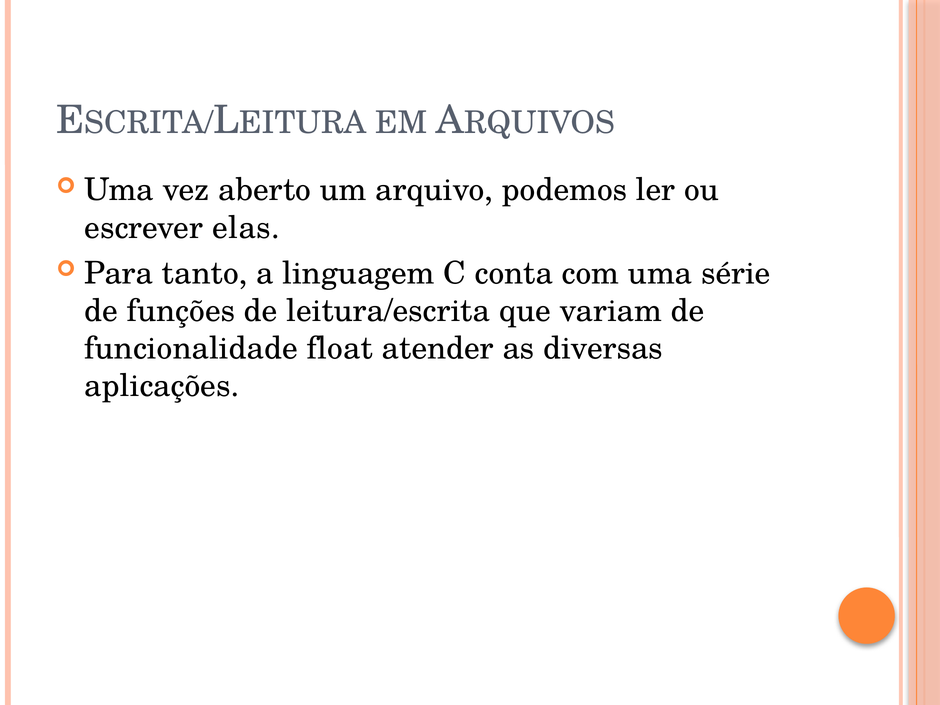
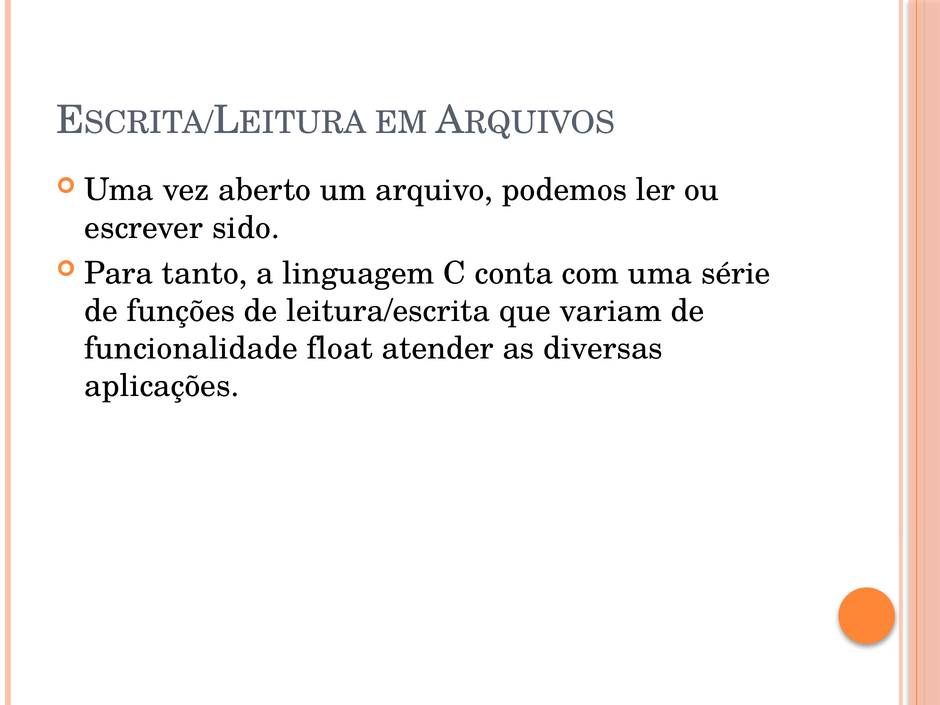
elas: elas -> sido (246, 228)
